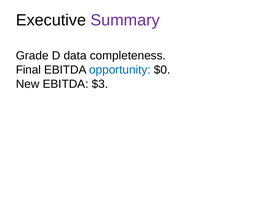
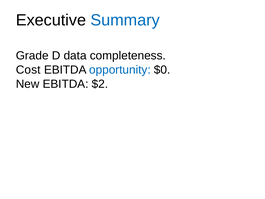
Summary colour: purple -> blue (125, 20)
Final: Final -> Cost (28, 70)
$3: $3 -> $2 (100, 84)
